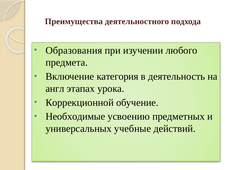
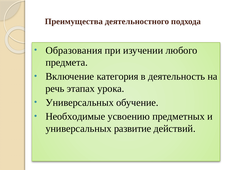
англ: англ -> речь (55, 89)
Коррекционной: Коррекционной -> Универсальных (80, 103)
учебные: учебные -> развитие (133, 129)
